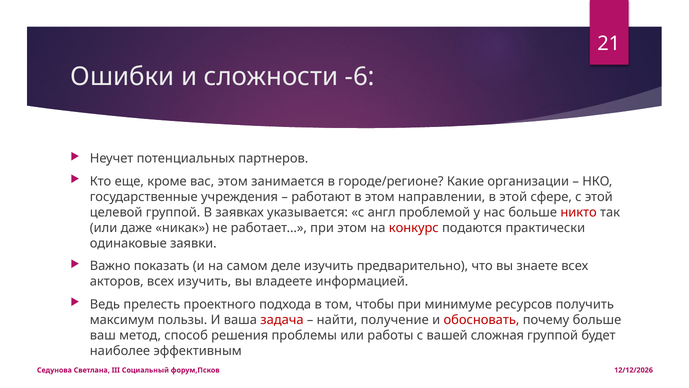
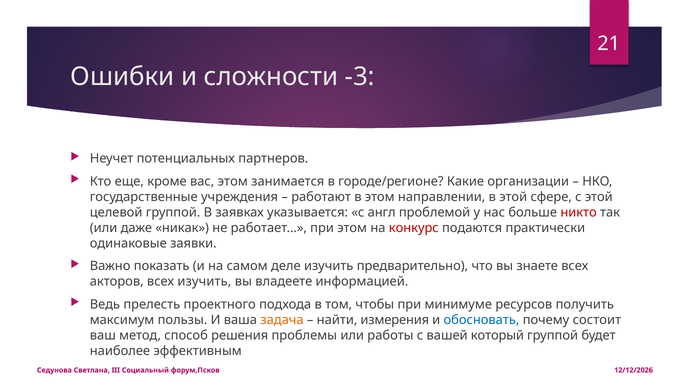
-6: -6 -> -3 (360, 77)
задача colour: red -> orange (282, 319)
получение: получение -> измерения (395, 319)
обосновать colour: red -> blue (481, 319)
почему больше: больше -> состоит (597, 319)
сложная: сложная -> который (497, 335)
